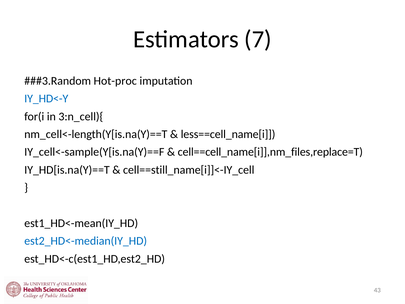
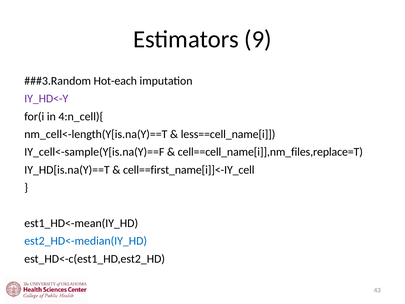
7: 7 -> 9 (258, 39)
Hot-proc: Hot-proc -> Hot-each (115, 81)
IY_HD<-Y colour: blue -> purple (46, 99)
3:n_cell){: 3:n_cell){ -> 4:n_cell){ (81, 116)
cell==still_name[i]]<-IY_cell: cell==still_name[i]]<-IY_cell -> cell==first_name[i]]<-IY_cell (189, 170)
